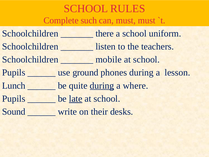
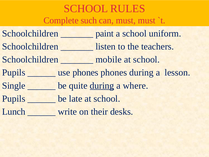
there: there -> paint (105, 33)
use ground: ground -> phones (85, 72)
Lunch: Lunch -> Single (14, 85)
late underline: present -> none (76, 99)
Sound: Sound -> Lunch (14, 112)
